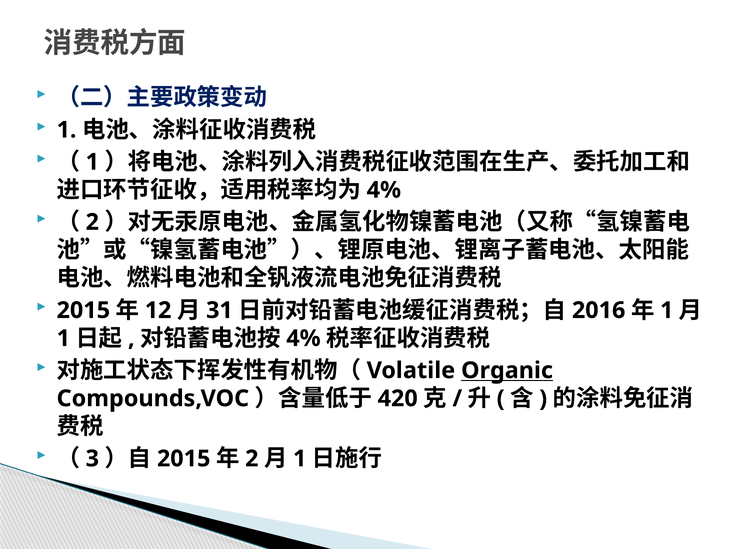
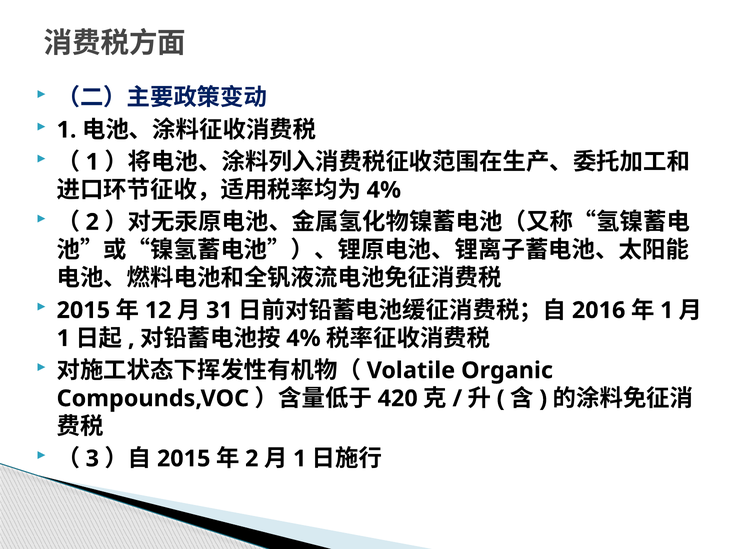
Organic underline: present -> none (507, 370)
